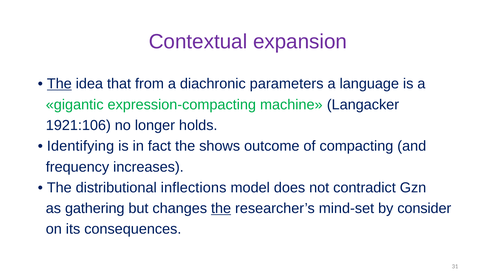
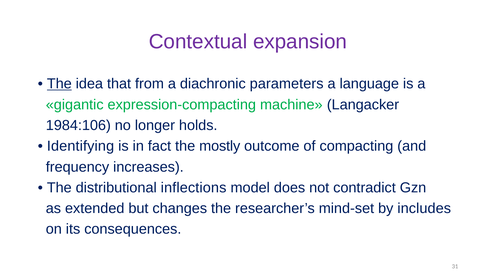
1921:106: 1921:106 -> 1984:106 (78, 125)
shows: shows -> mostly (220, 146)
gathering: gathering -> extended (95, 208)
the underline: present -> none (221, 208)
consider: consider -> includes (424, 208)
